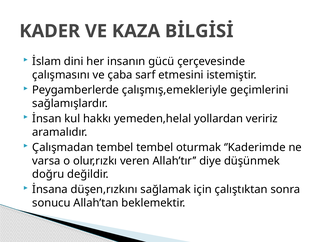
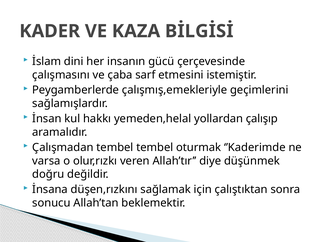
veririz: veririz -> çalışıp (262, 119)
